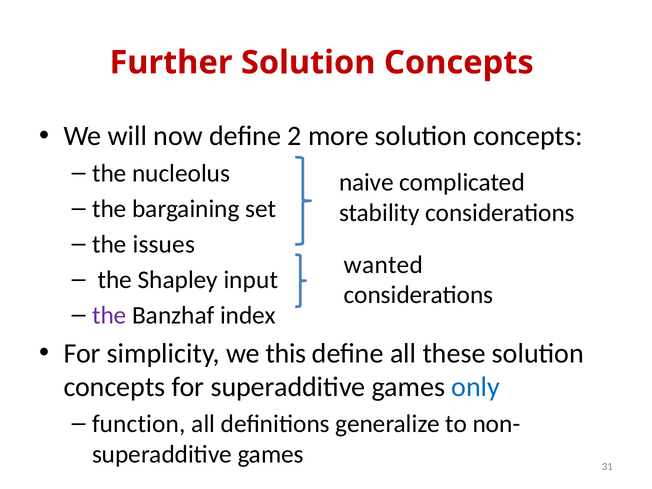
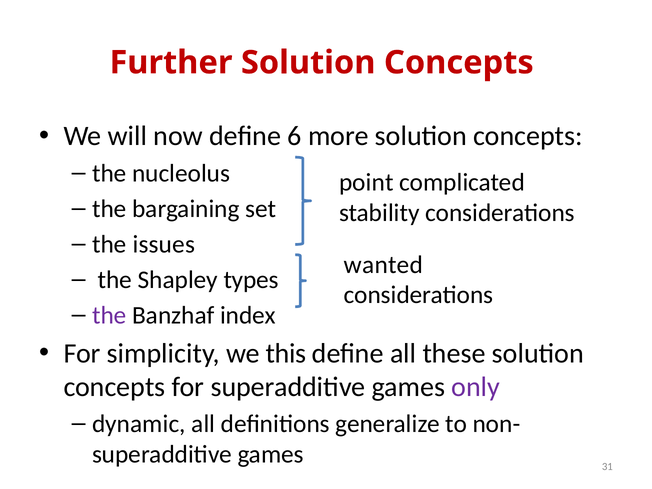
2: 2 -> 6 (295, 136)
naive: naive -> point (366, 183)
input: input -> types (251, 280)
only colour: blue -> purple (476, 387)
function: function -> dynamic (139, 424)
